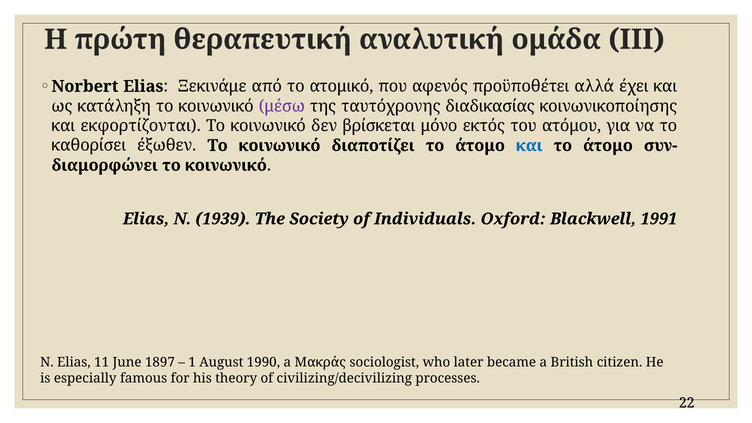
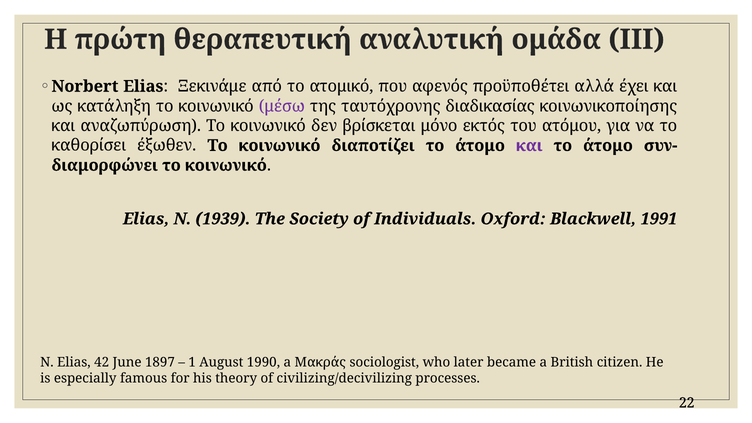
εκφορτίζονται: εκφορτίζονται -> αναζωπύρωση (141, 126)
και colour: blue -> purple (529, 146)
11: 11 -> 42 (102, 363)
